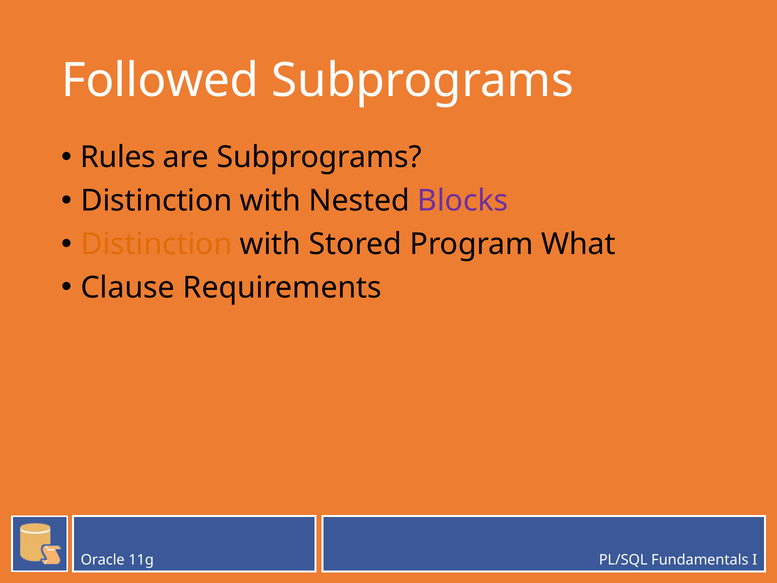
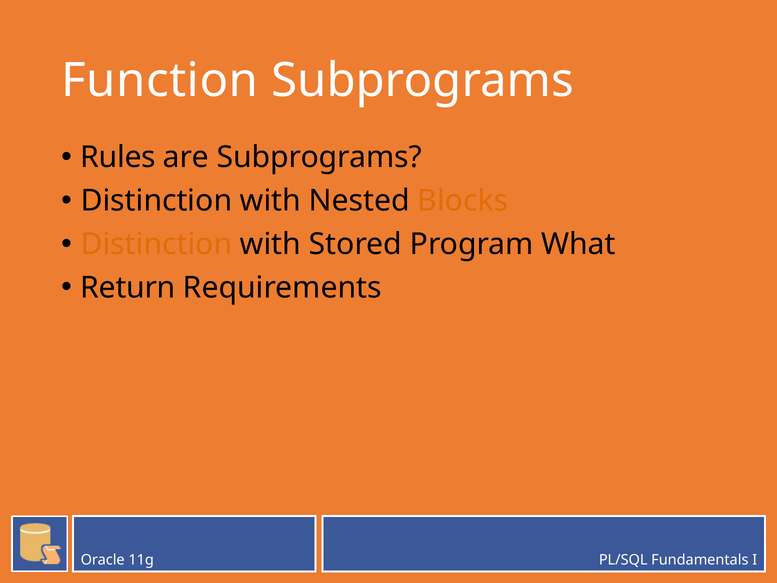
Followed: Followed -> Function (160, 80)
Blocks colour: purple -> orange (463, 201)
Clause: Clause -> Return (128, 288)
